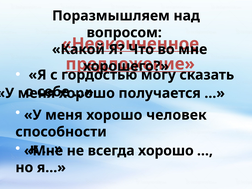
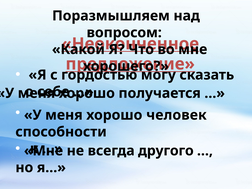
всегда хорошо: хорошо -> другого (166, 151)
